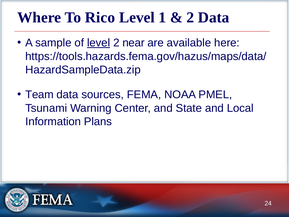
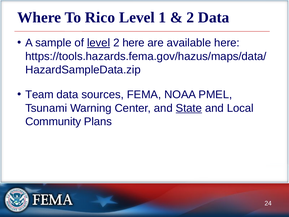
2 near: near -> here (134, 43)
State underline: none -> present (189, 108)
Information: Information -> Community (53, 121)
